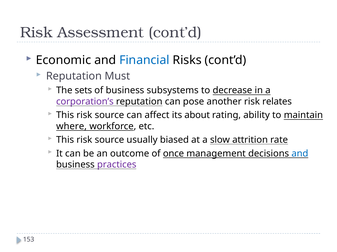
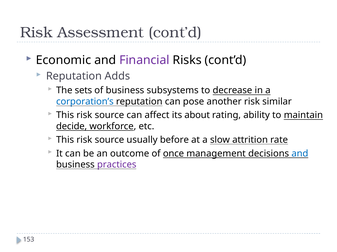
Financial colour: blue -> purple (144, 60)
Must: Must -> Adds (117, 76)
corporation’s colour: purple -> blue (85, 102)
relates: relates -> similar (277, 102)
where: where -> decide (72, 127)
biased: biased -> before (174, 140)
